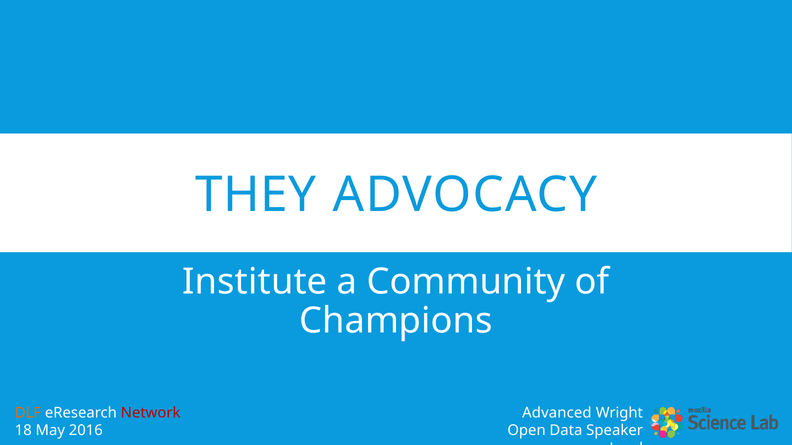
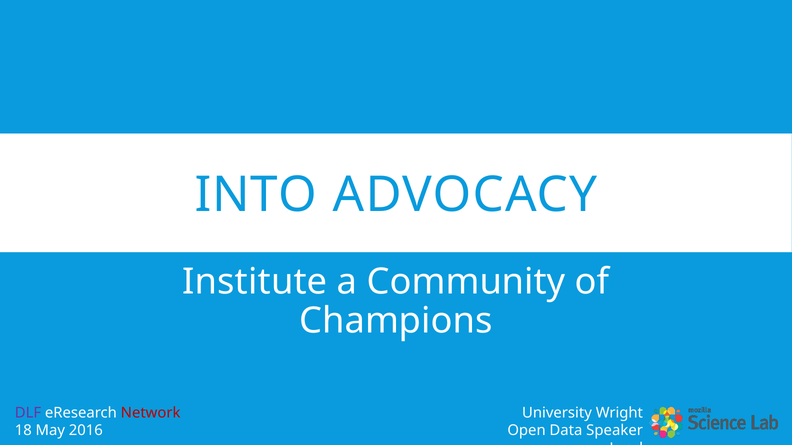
THEY: THEY -> INTO (256, 195)
DLF colour: orange -> purple (28, 413)
Advanced: Advanced -> University (557, 413)
